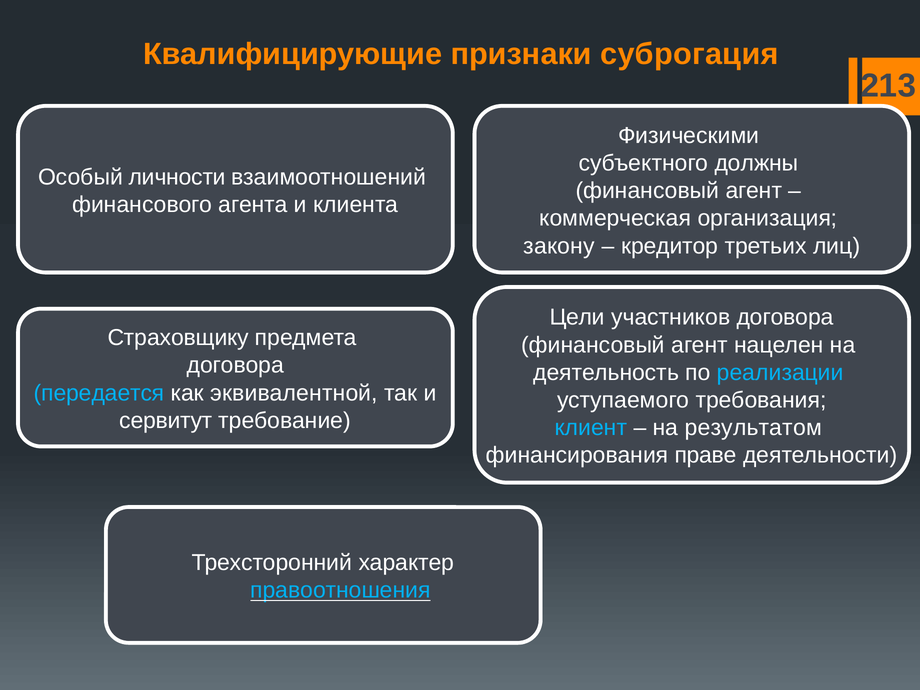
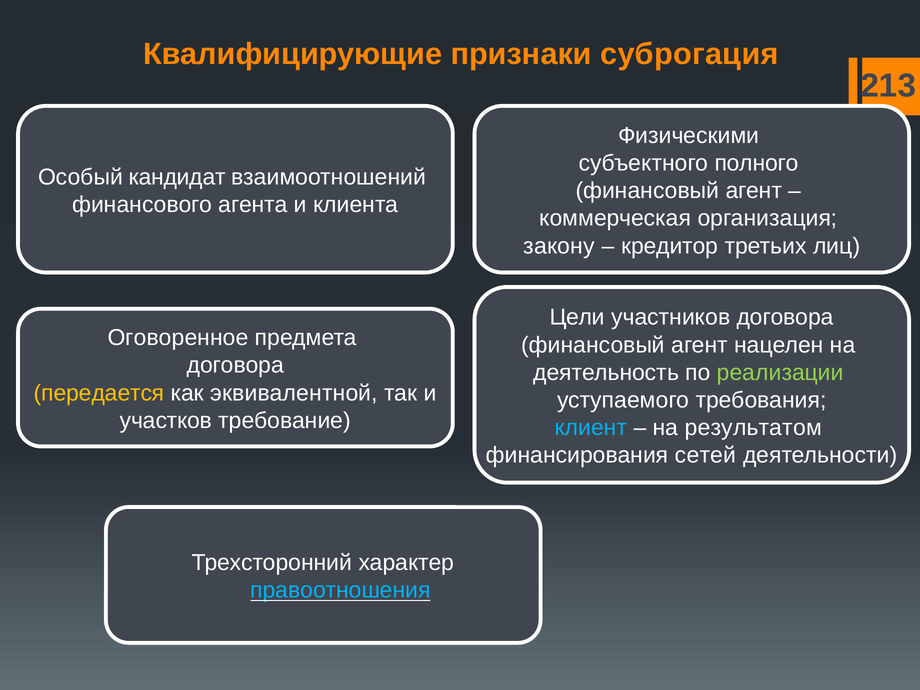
должны: должны -> полного (757, 163)
личности: личности -> кандидат (177, 177)
Страховщику: Страховщику -> Оговоренное (178, 338)
реализации colour: light blue -> light green (780, 373)
передается colour: light blue -> yellow (99, 393)
сервитут: сервитут -> участков (166, 421)
праве: праве -> сетей (705, 455)
